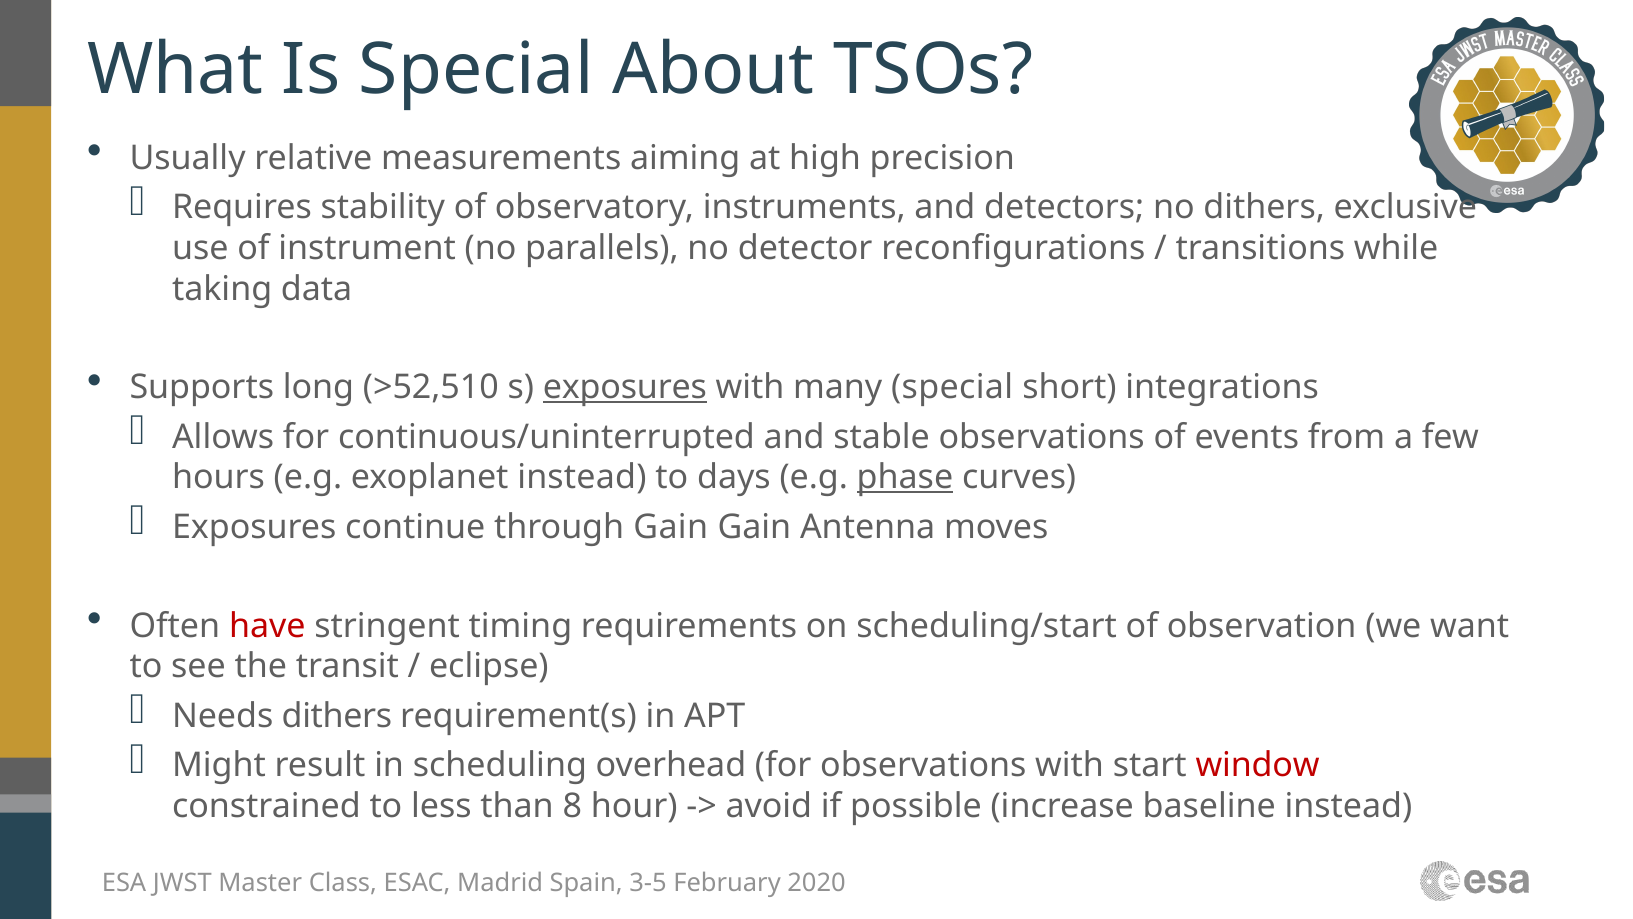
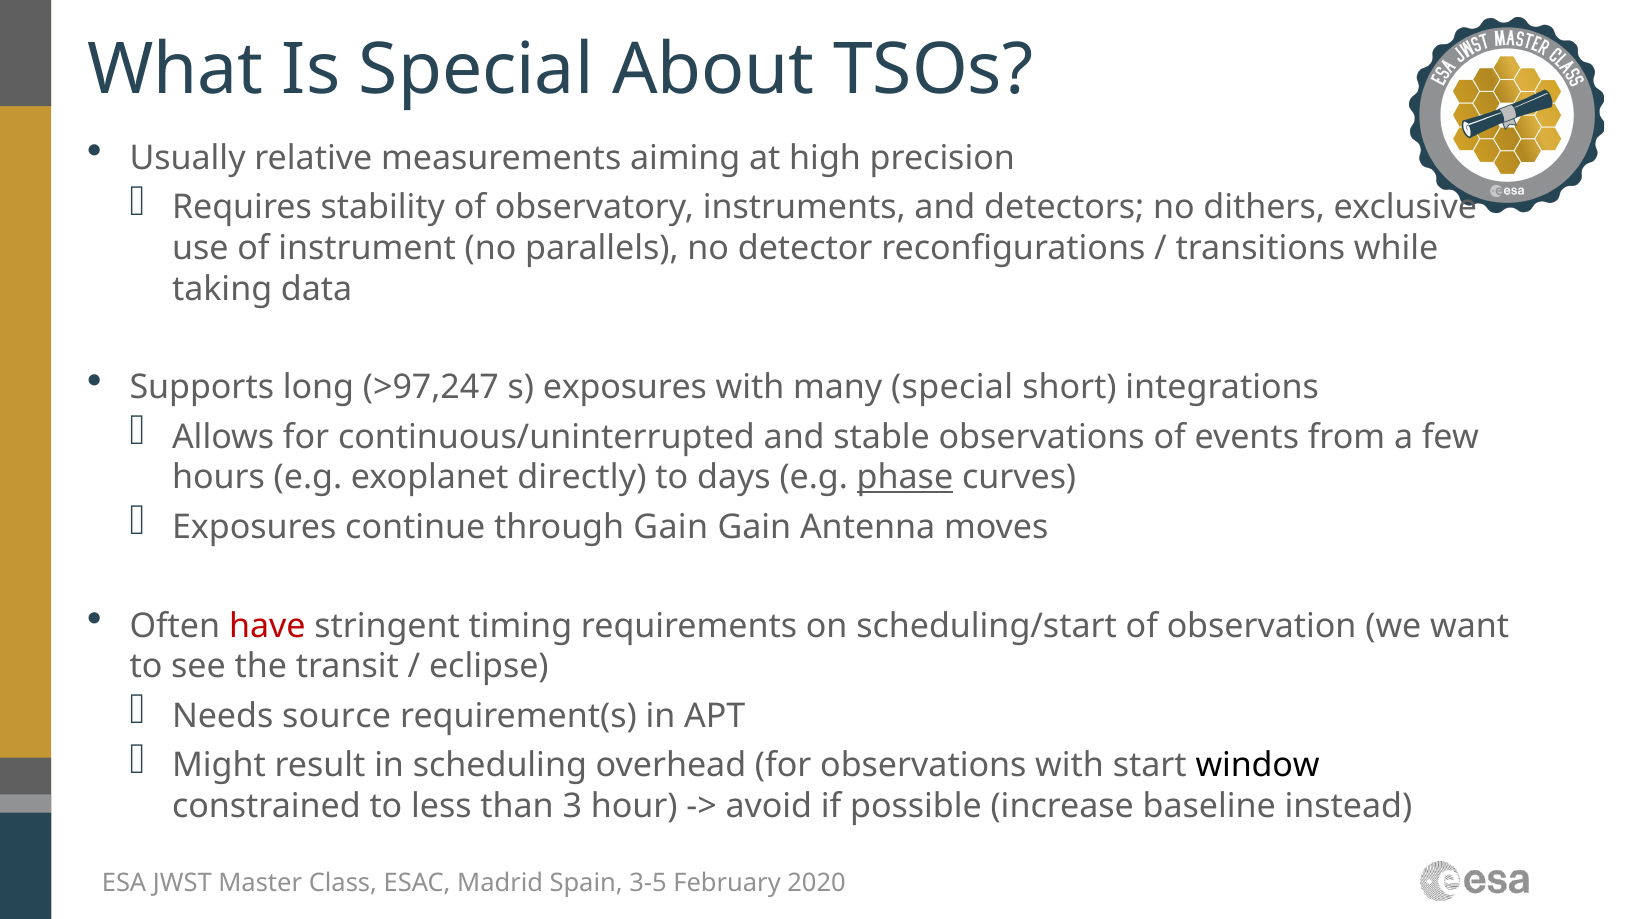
>52,510: >52,510 -> >97,247 (431, 387)
exposures underline: present -> none (625, 387)
exoplanet instead: instead -> directly (582, 477)
Needs dithers: dithers -> source (337, 716)
window colour: red -> black (1258, 765)
8: 8 -> 3 (572, 806)
